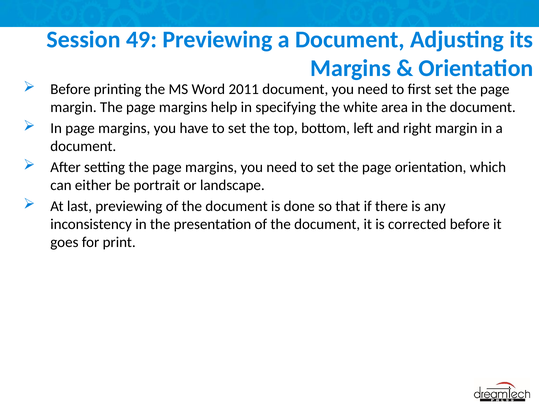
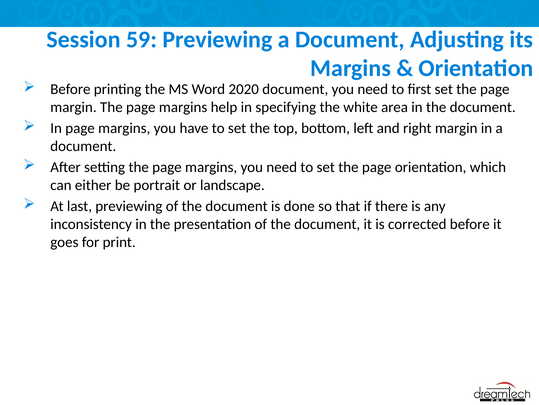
49: 49 -> 59 (141, 40)
2011: 2011 -> 2020 (244, 89)
